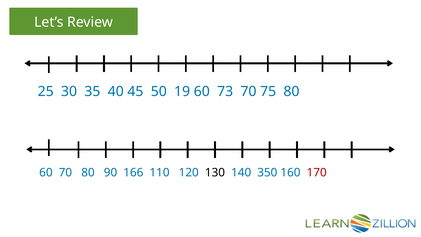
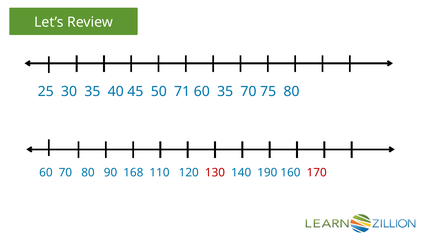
19: 19 -> 71 (182, 91)
60 73: 73 -> 35 (225, 91)
166: 166 -> 168 (133, 172)
130 colour: black -> red (215, 172)
350: 350 -> 190 (267, 172)
